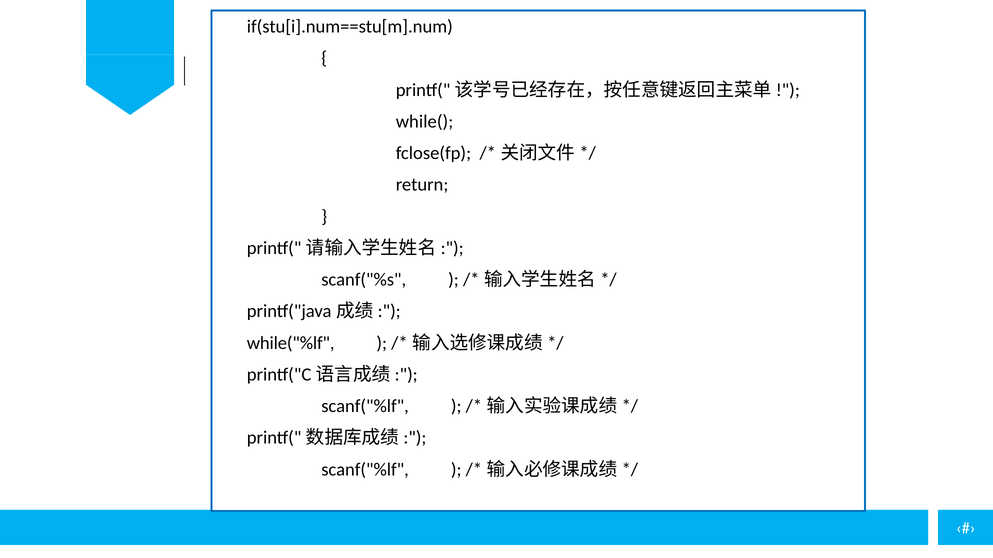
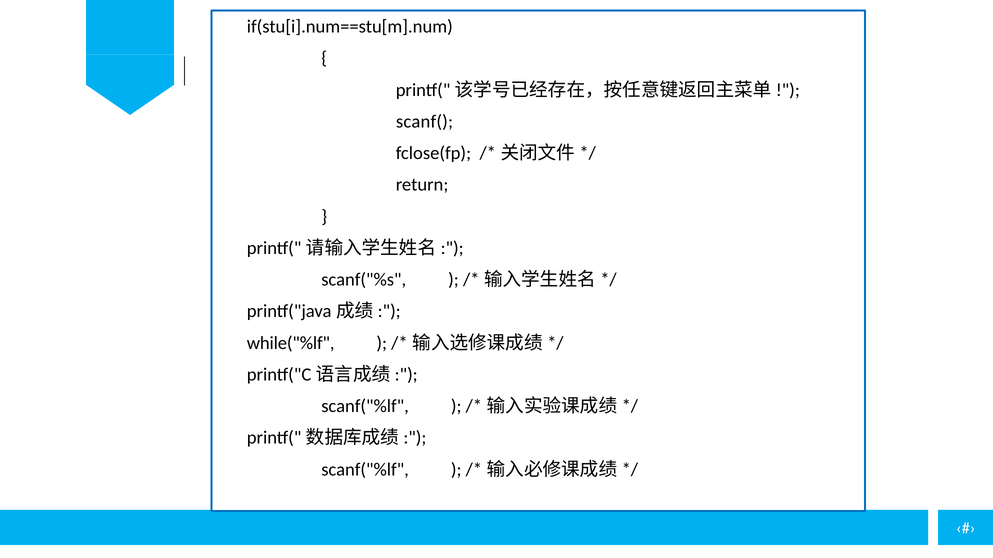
while(: while( -> scanf( (424, 122)
